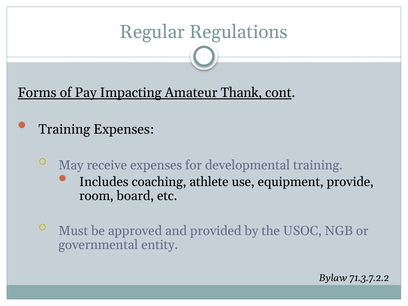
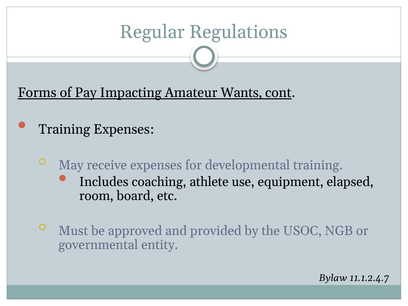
Thank: Thank -> Wants (241, 93)
provide: provide -> elapsed (350, 182)
71.3.7.2.2: 71.3.7.2.2 -> 11.1.2.4.7 (369, 278)
